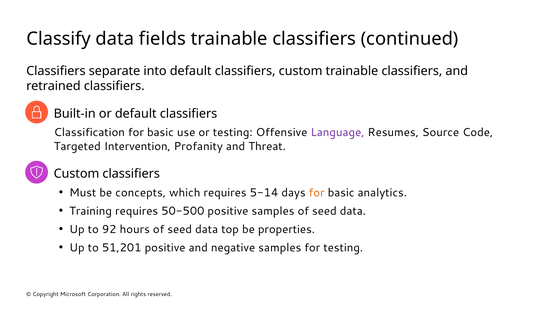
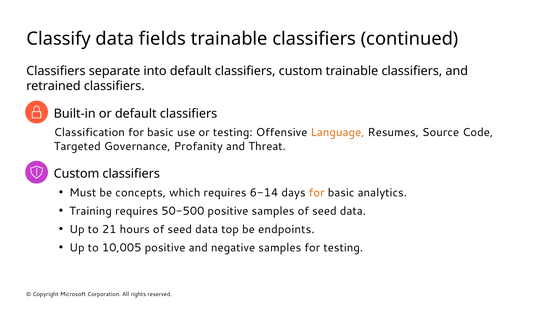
Language colour: purple -> orange (337, 132)
Intervention: Intervention -> Governance (137, 146)
5-14: 5-14 -> 6-14 (264, 193)
92: 92 -> 21 (109, 229)
properties: properties -> endpoints (286, 229)
51,201: 51,201 -> 10,005 (122, 247)
